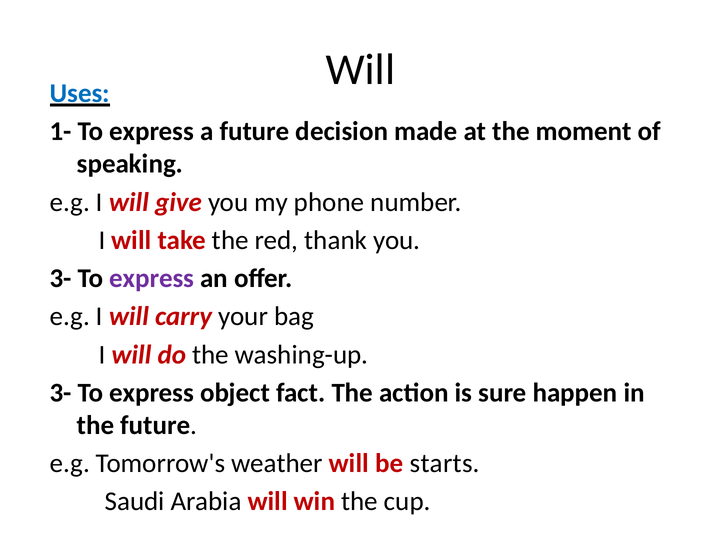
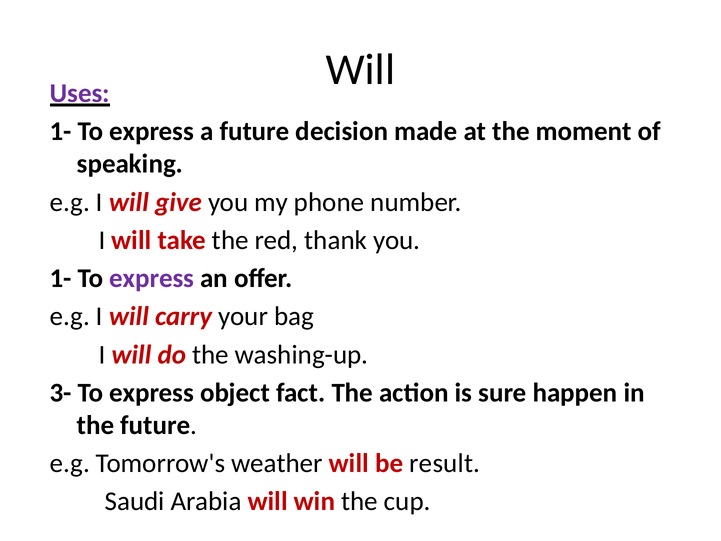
Uses colour: blue -> purple (80, 93)
3-: 3- -> 1- (61, 278)
starts: starts -> result (445, 463)
